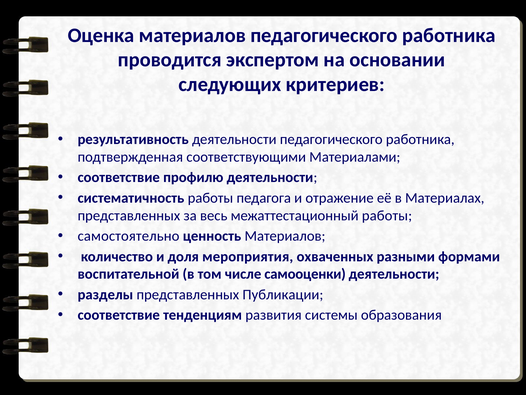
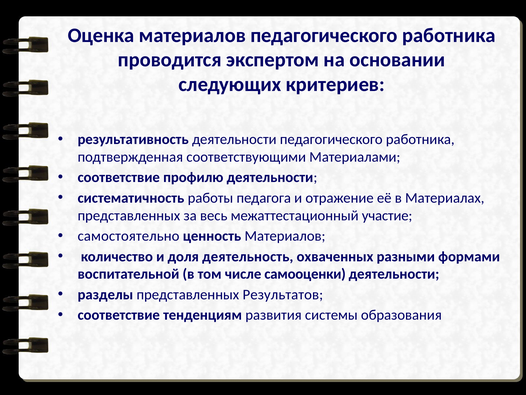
межаттестационный работы: работы -> участие (387, 215)
мероприятия: мероприятия -> деятельность (248, 256)
Публикации: Публикации -> Результатов (283, 294)
